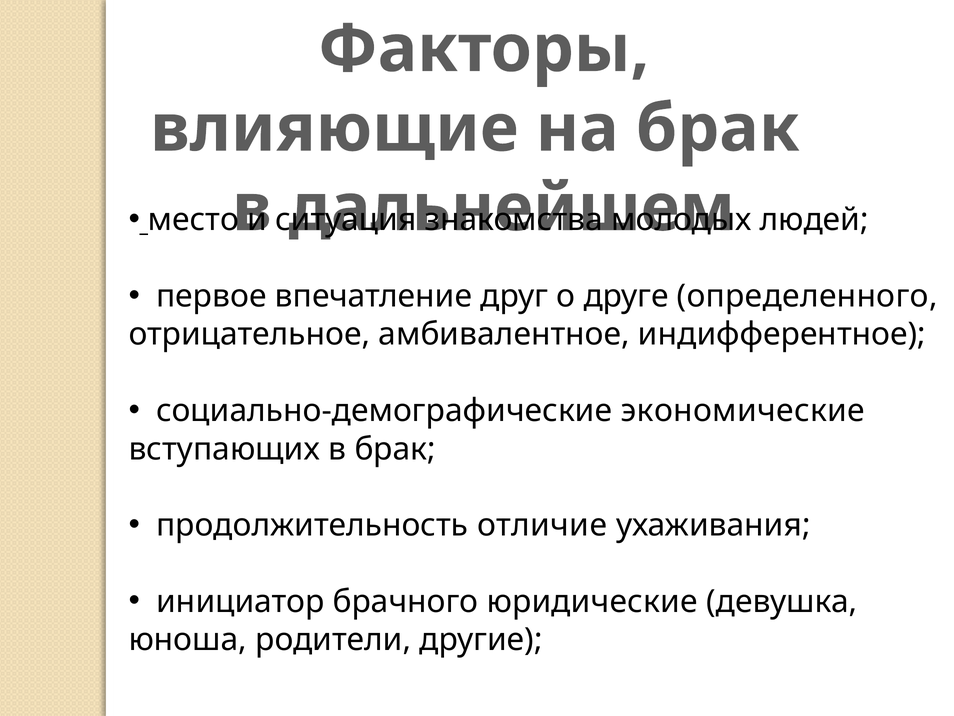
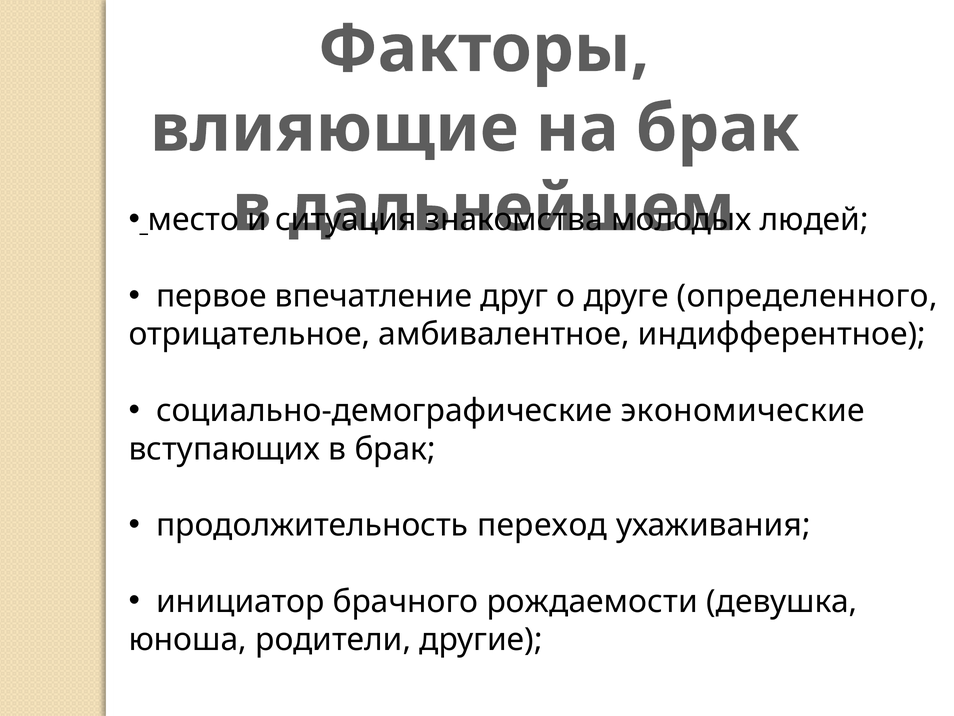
отличие: отличие -> переход (542, 525)
юридические: юридические -> рождаемости (592, 601)
